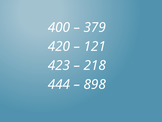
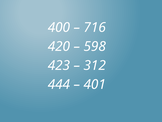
379: 379 -> 716 (95, 27)
121: 121 -> 598 (95, 46)
218: 218 -> 312 (95, 65)
898: 898 -> 401 (95, 84)
